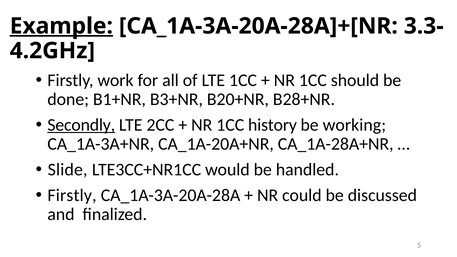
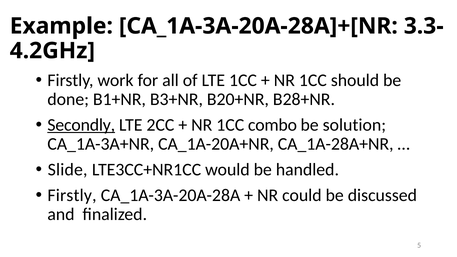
Example underline: present -> none (61, 26)
history: history -> combo (272, 125)
working: working -> solution (354, 125)
